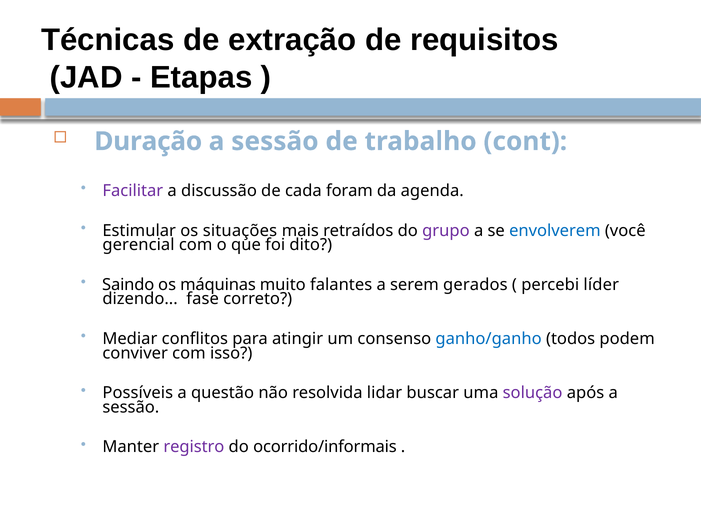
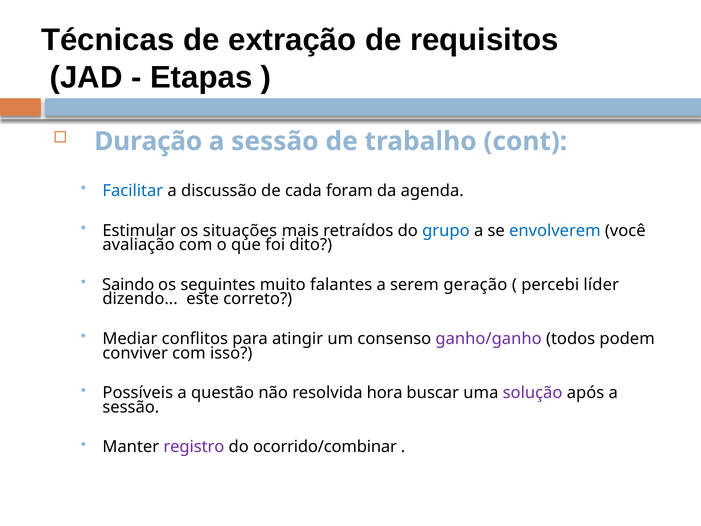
Facilitar colour: purple -> blue (133, 191)
grupo colour: purple -> blue (446, 230)
gerencial: gerencial -> avaliação (139, 245)
máquinas: máquinas -> seguintes (218, 285)
gerados: gerados -> geração (475, 285)
fase: fase -> este (203, 299)
ganho/ganho colour: blue -> purple (489, 339)
lidar: lidar -> hora (385, 393)
ocorrido/informais: ocorrido/informais -> ocorrido/combinar (325, 447)
